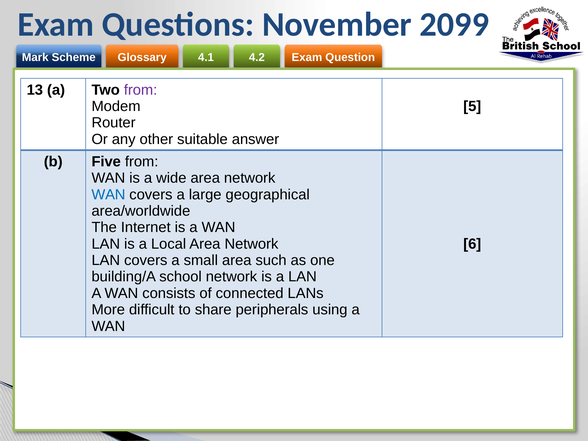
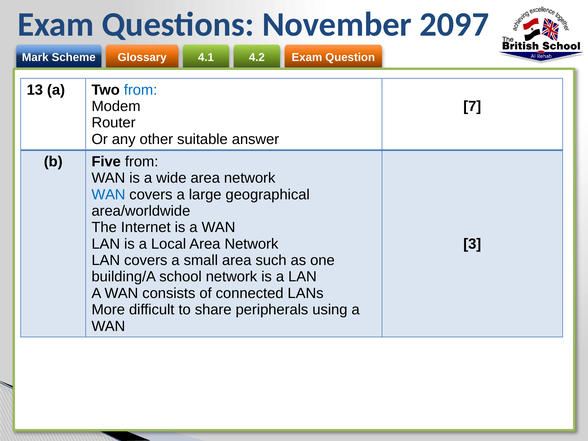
2099: 2099 -> 2097 (454, 24)
from colour: purple -> blue (141, 90)
5: 5 -> 7 (472, 106)
6: 6 -> 3 (472, 244)
